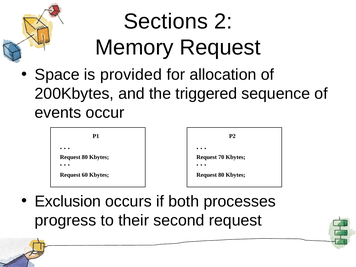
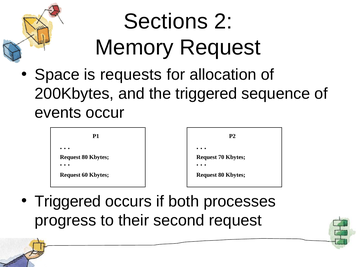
provided: provided -> requests (131, 75)
Exclusion: Exclusion -> Triggered (68, 201)
